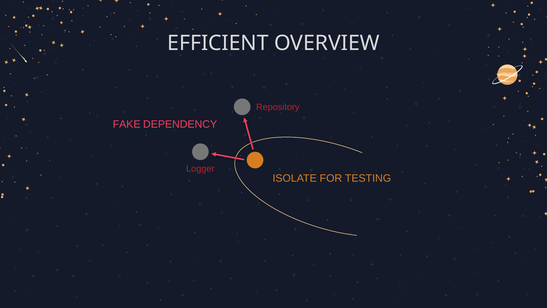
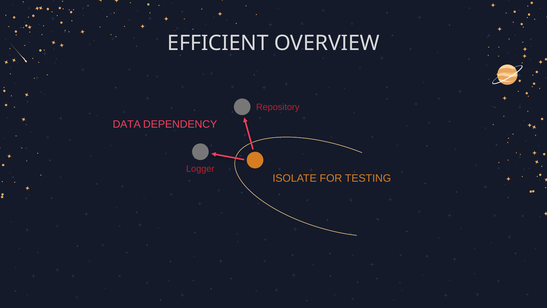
FAKE: FAKE -> DATA (127, 124)
